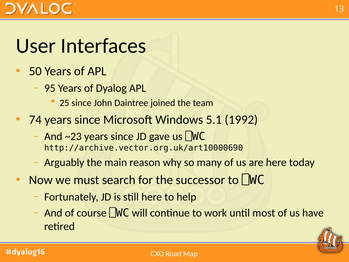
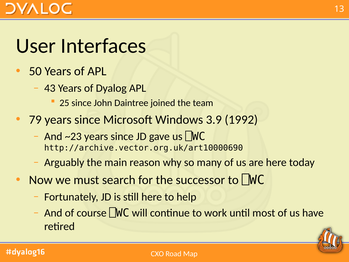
95: 95 -> 43 (50, 88)
74: 74 -> 79 (35, 120)
5.1: 5.1 -> 3.9 (214, 120)
